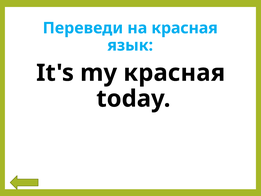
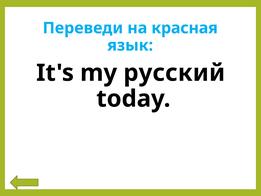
my красная: красная -> русский (174, 73)
